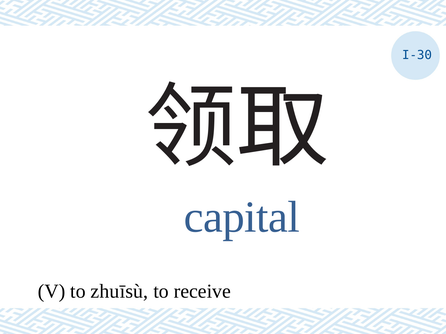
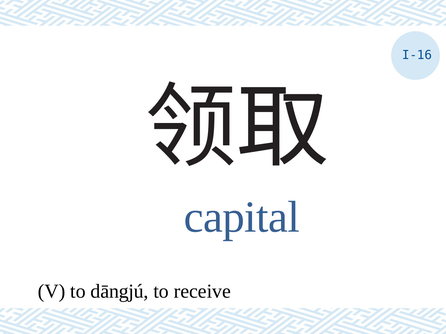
I-30: I-30 -> I-16 (417, 55)
zhuīsù: zhuīsù -> dāngjú (120, 292)
